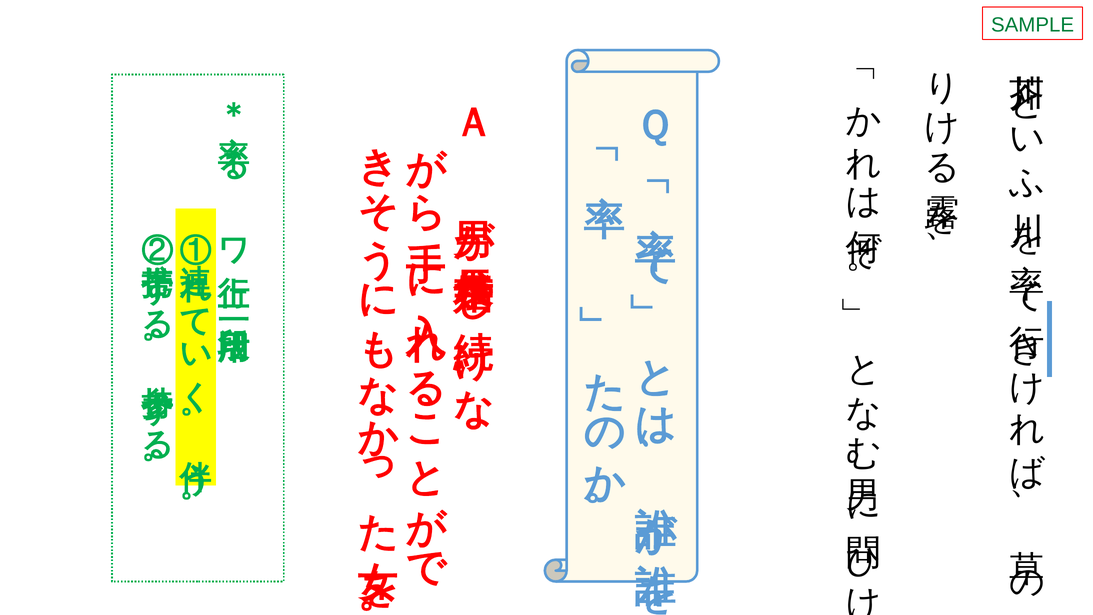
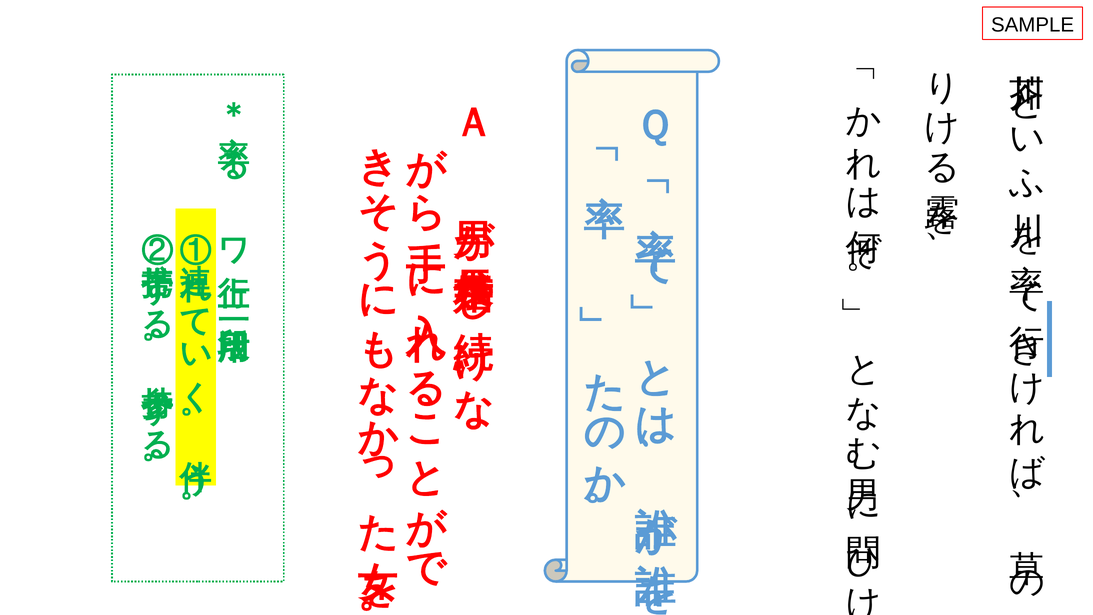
SAMPLE colour: green -> black (1033, 25)
